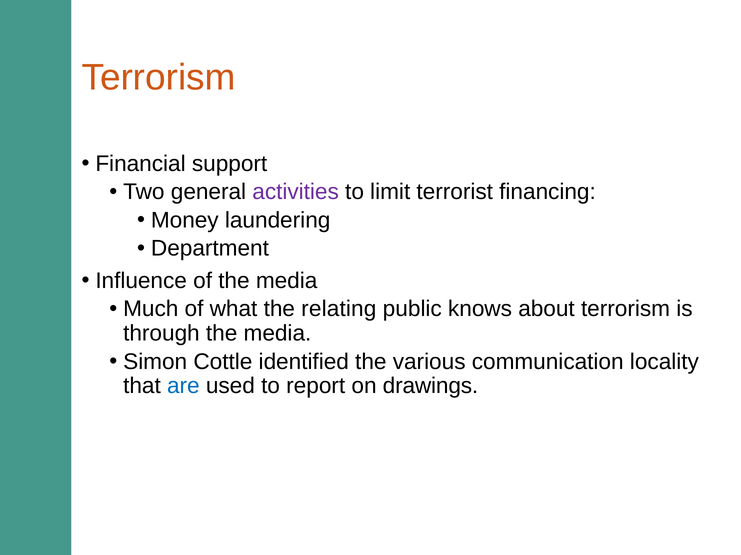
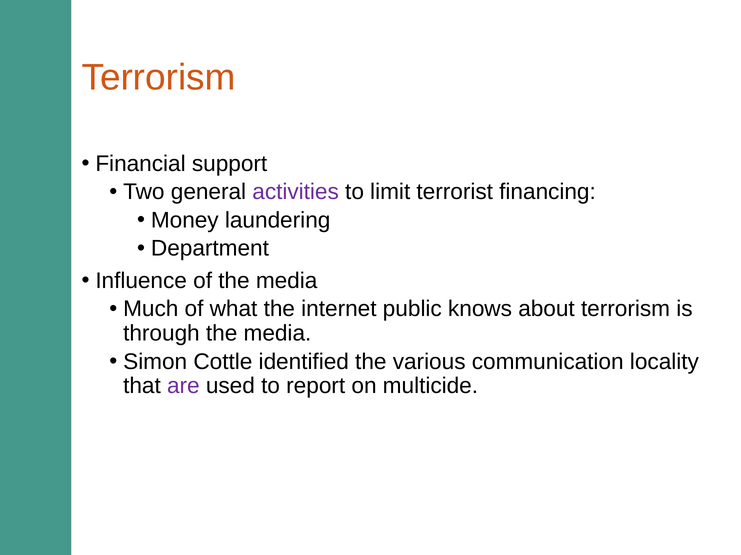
relating: relating -> internet (339, 309)
are colour: blue -> purple (183, 387)
drawings: drawings -> multicide (430, 387)
